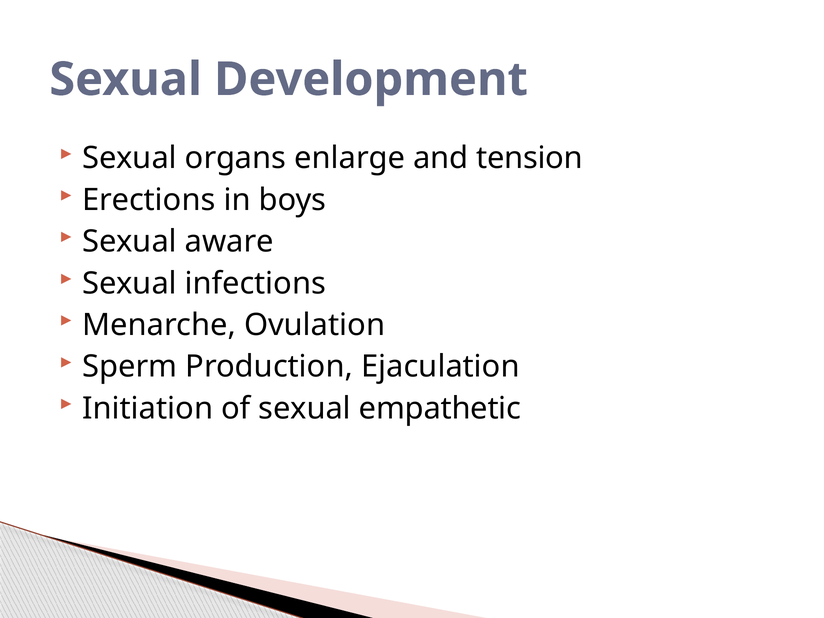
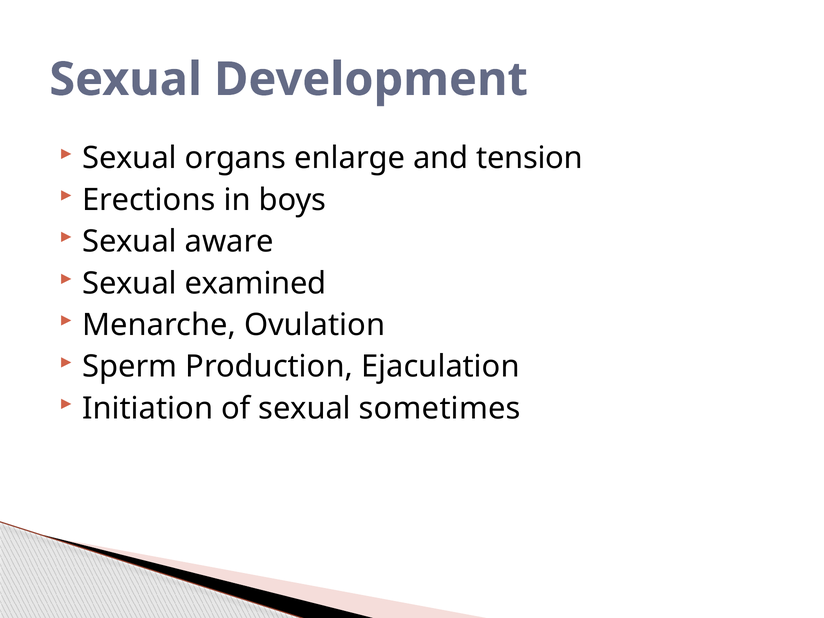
infections: infections -> examined (255, 283)
empathetic: empathetic -> sometimes (440, 408)
